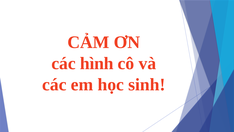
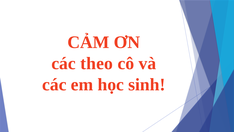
hình: hình -> theo (97, 63)
